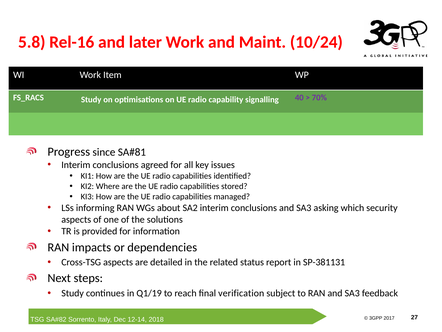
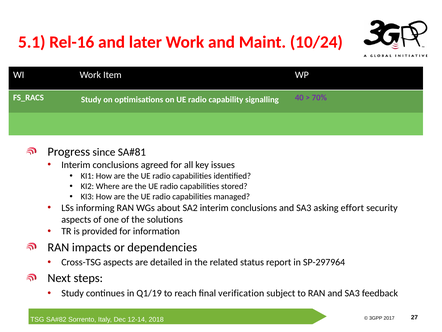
5.8: 5.8 -> 5.1 (32, 42)
which: which -> effort (352, 207)
SP-381131: SP-381131 -> SP-297964 (324, 262)
